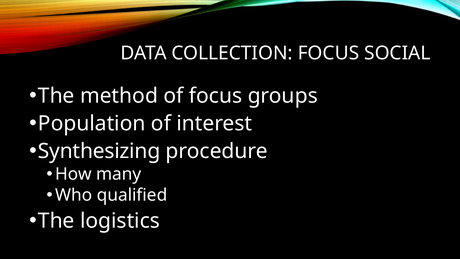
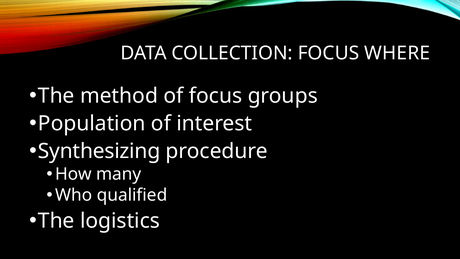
SOCIAL: SOCIAL -> WHERE (397, 53)
